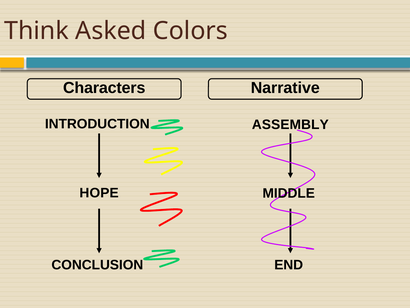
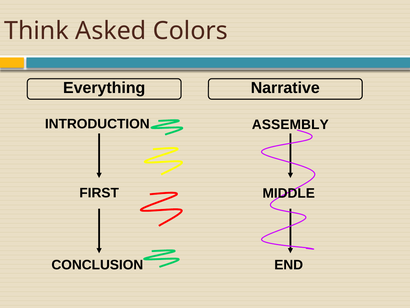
Characters: Characters -> Everything (104, 88)
HOPE: HOPE -> FIRST (99, 193)
